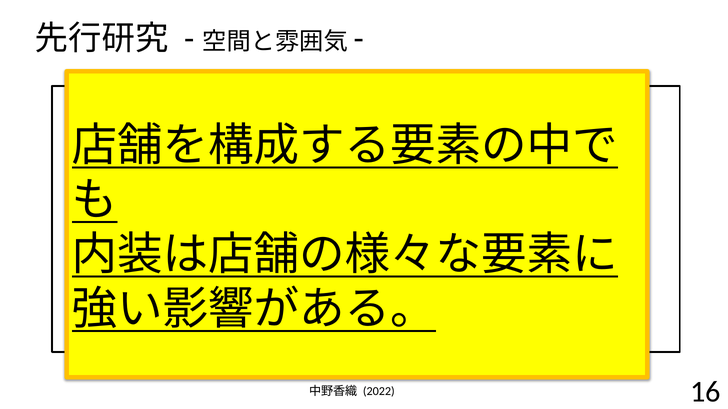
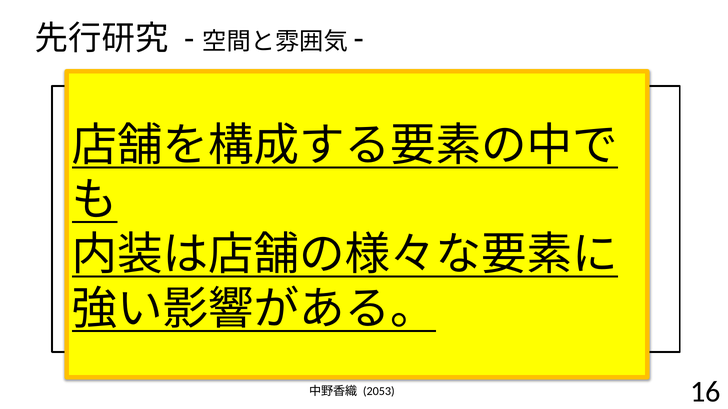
2022: 2022 -> 2053 (379, 392)
